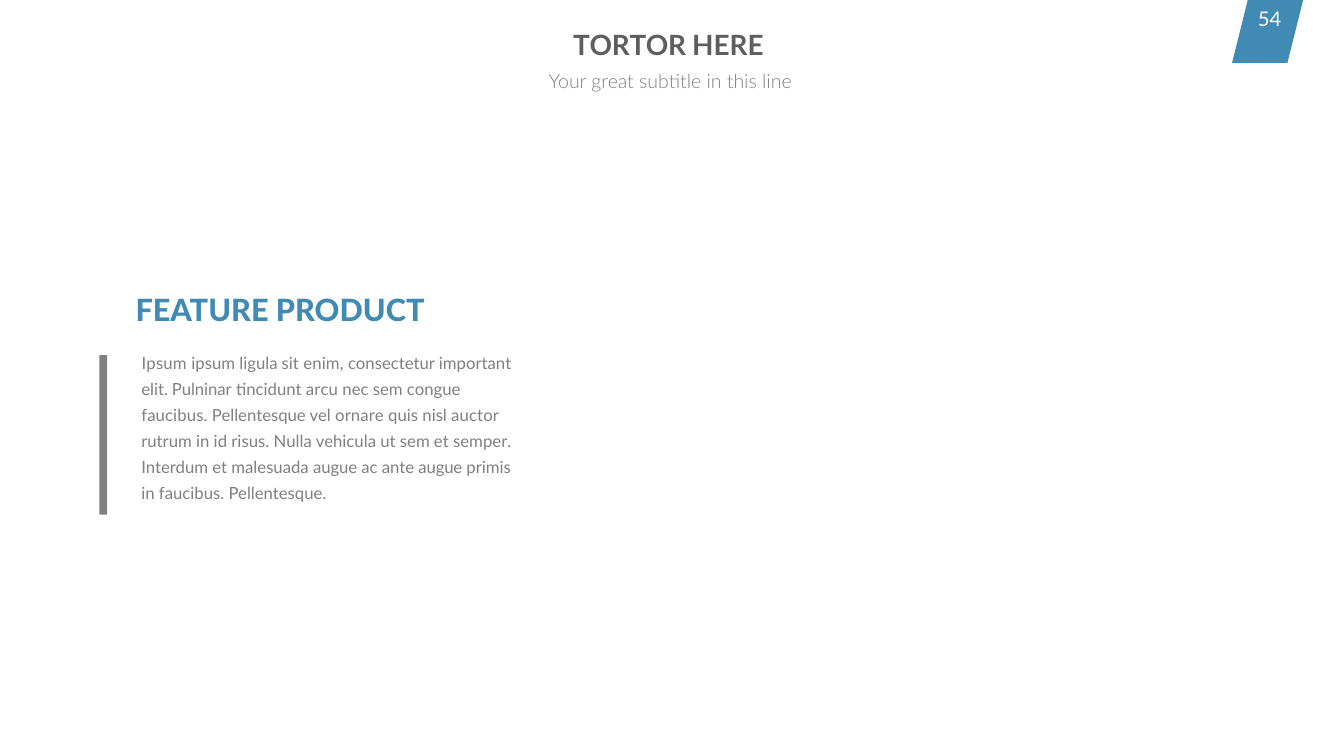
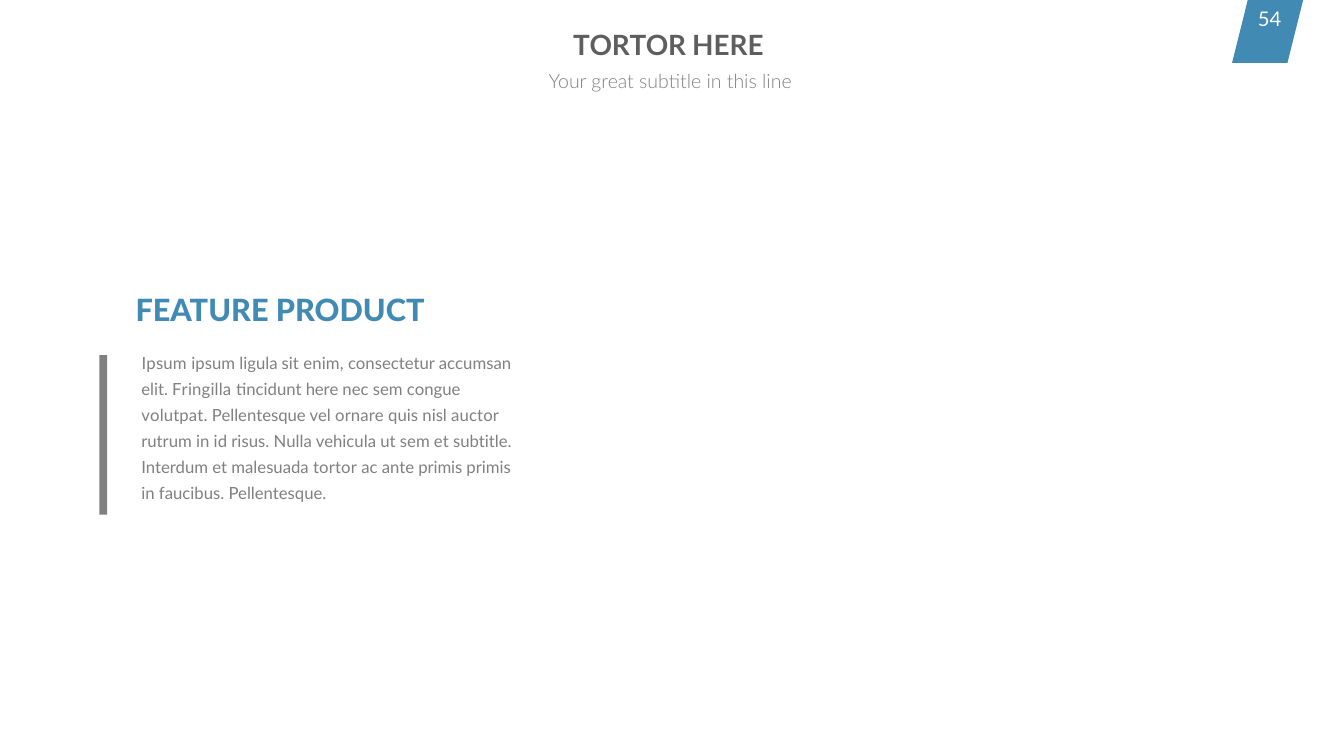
important: important -> accumsan (475, 364)
Pulninar: Pulninar -> Fringilla (202, 390)
tincidunt arcu: arcu -> here (322, 390)
faucibus: faucibus -> volutpat (174, 416)
et semper: semper -> subtitle (482, 442)
malesuada augue: augue -> tortor (335, 468)
ante augue: augue -> primis (440, 468)
